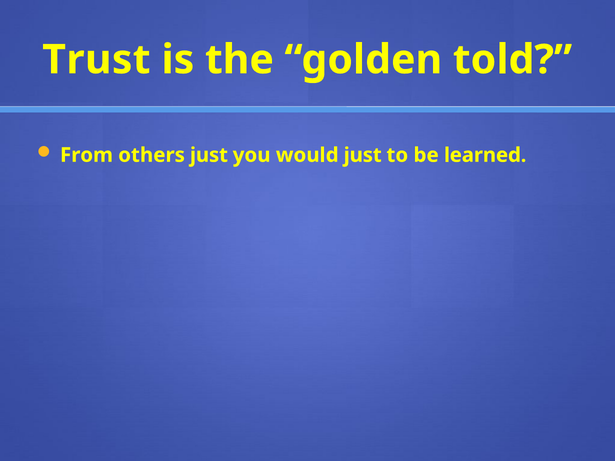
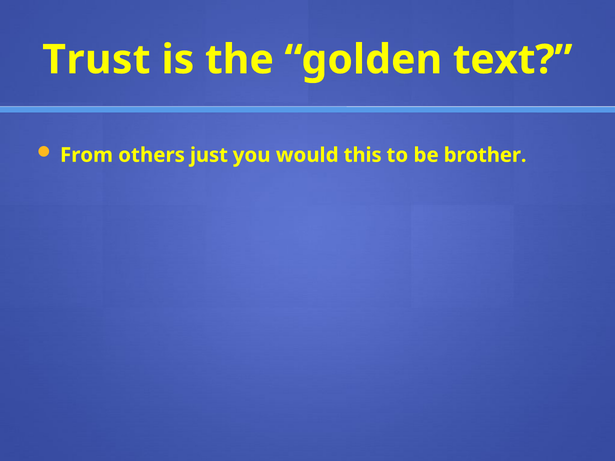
told: told -> text (513, 60)
would just: just -> this (363, 155)
learned: learned -> brother (485, 155)
